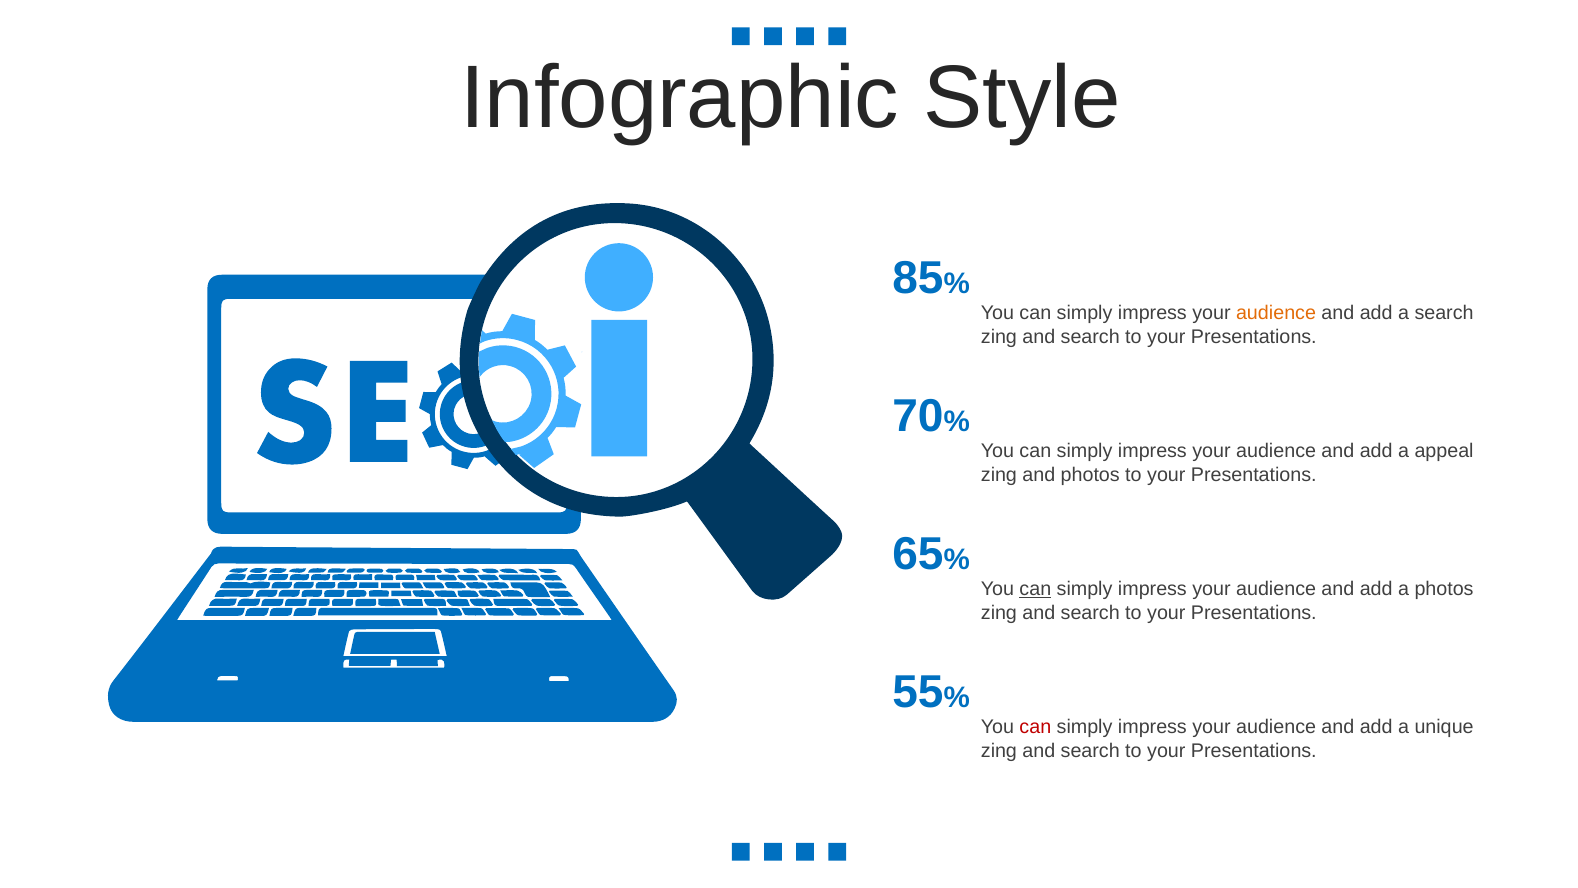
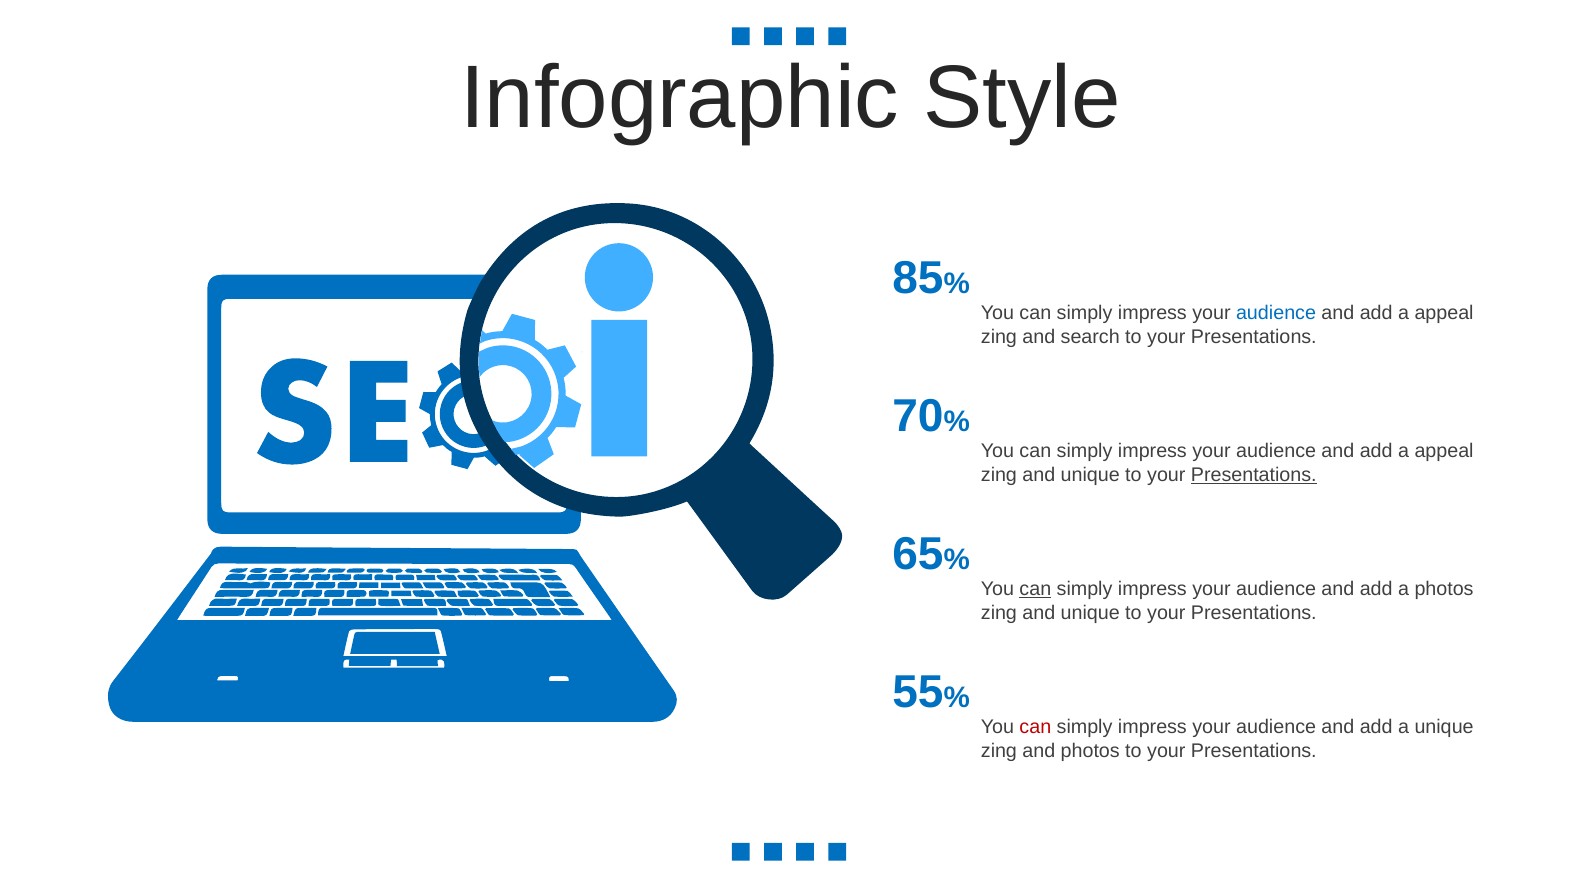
audience colour: orange -> blue (1276, 313)
search: search -> appeal (1444, 313)
photos: photos -> unique (1090, 475)
Presentations underline: none -> present (1254, 475)
search: search -> unique (1090, 613)
search: search -> photos (1090, 751)
